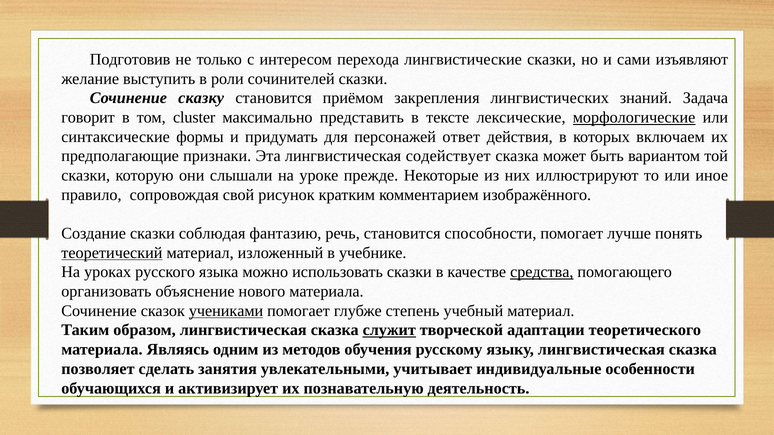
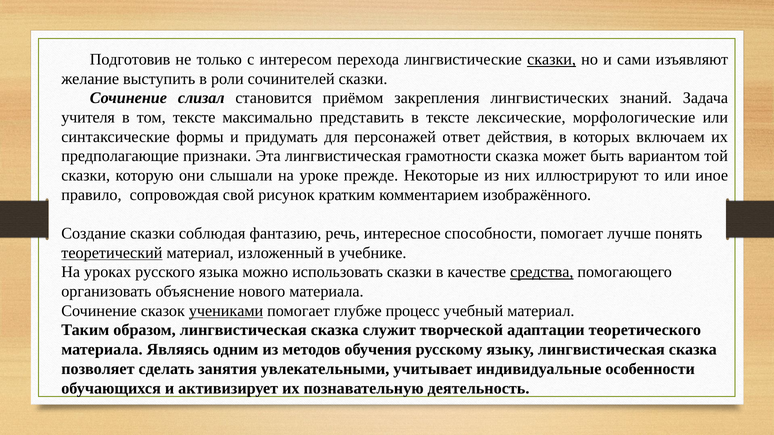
сказки underline: none -> present (552, 59)
сказку: сказку -> слизал (201, 98)
говорит: говорит -> учителя (88, 118)
том cluster: cluster -> тексте (194, 118)
морфологические underline: present -> none (634, 118)
содействует: содействует -> грамотности (448, 156)
речь становится: становится -> интересное (402, 234)
степень: степень -> процесс (413, 311)
служит underline: present -> none (389, 330)
